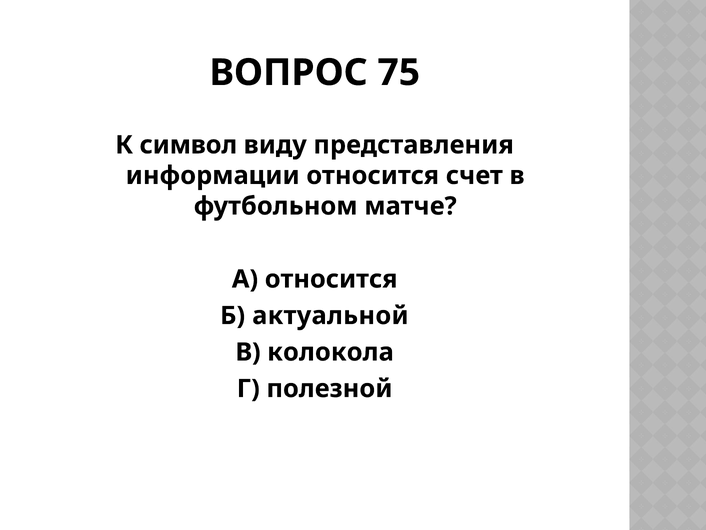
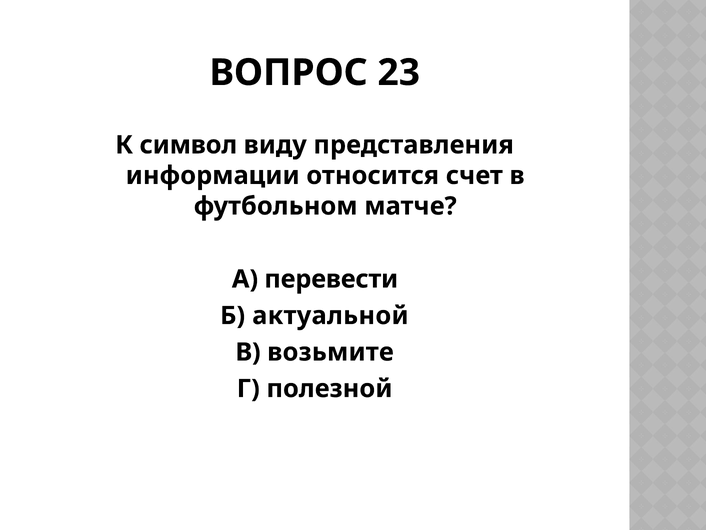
75: 75 -> 23 (399, 73)
А относится: относится -> перевести (331, 279)
колокола: колокола -> возьмите (330, 352)
